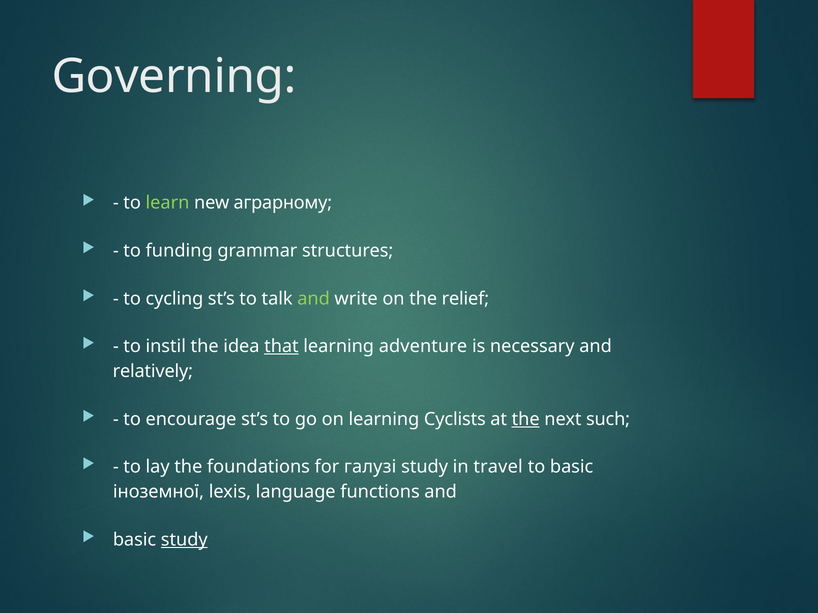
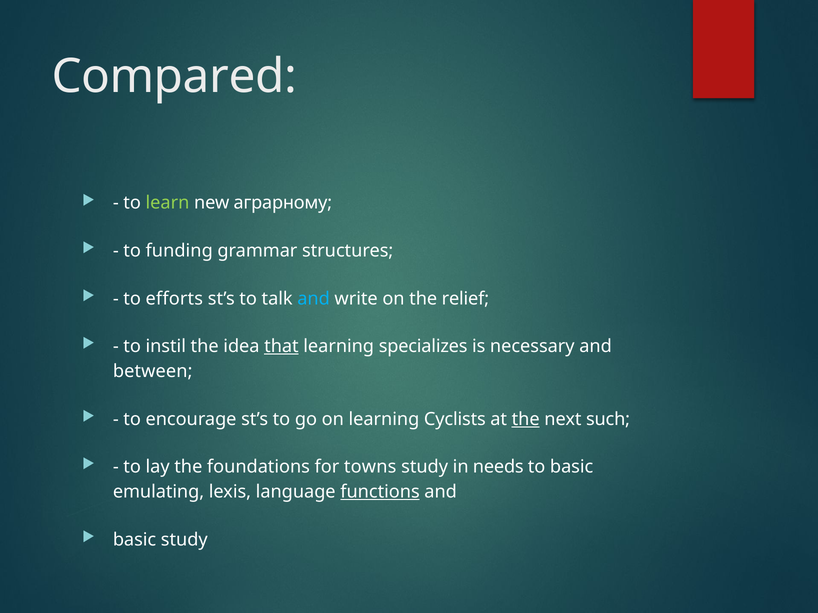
Governing: Governing -> Compared (174, 77)
cycling: cycling -> efforts (174, 299)
and colour: light green -> light blue (314, 299)
adventure: adventure -> specializes (423, 347)
relatively: relatively -> between (153, 372)
галузі: галузі -> towns (370, 467)
travel: travel -> needs (498, 467)
іноземної: іноземної -> emulating (159, 492)
functions underline: none -> present (380, 492)
study underline: present -> none (184, 540)
